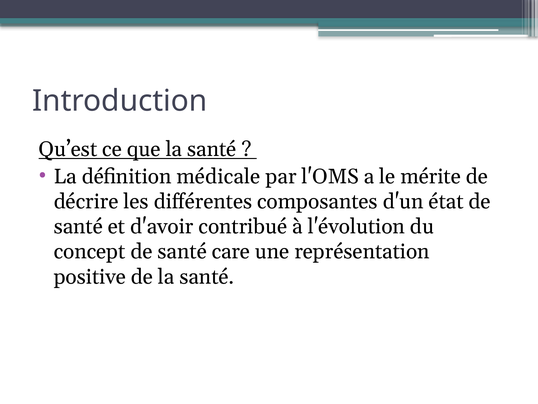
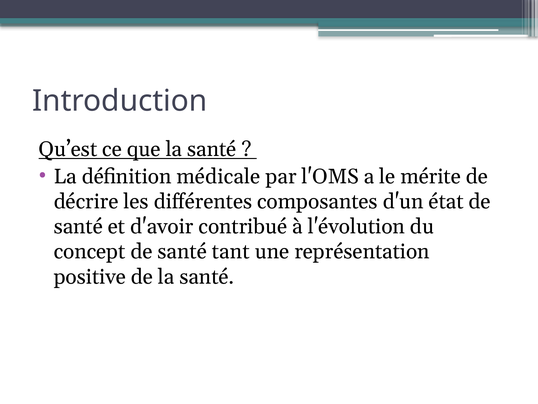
care: care -> tant (231, 251)
